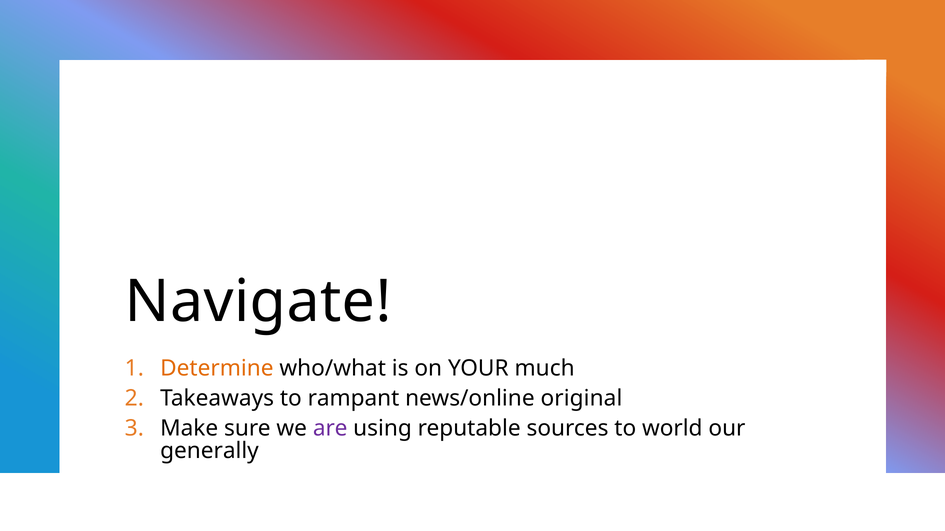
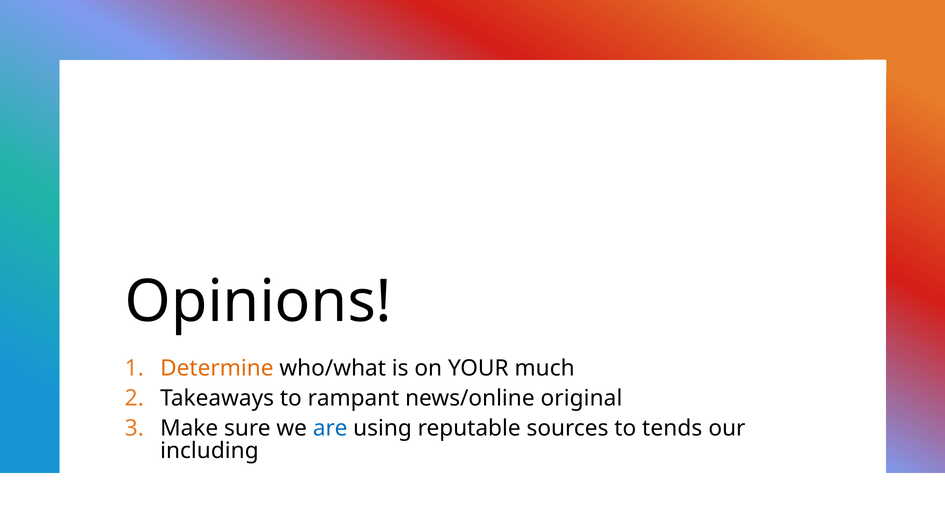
Navigate: Navigate -> Opinions (258, 302)
are colour: purple -> blue (330, 428)
world: world -> tends (672, 428)
generally: generally -> including (209, 451)
